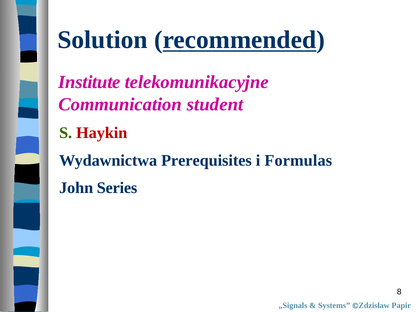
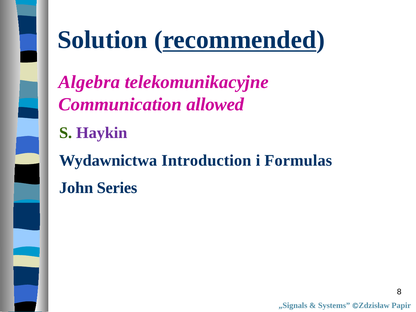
Institute: Institute -> Algebra (89, 82)
student: student -> allowed (215, 104)
Haykin colour: red -> purple (102, 133)
Prerequisites: Prerequisites -> Introduction (206, 160)
